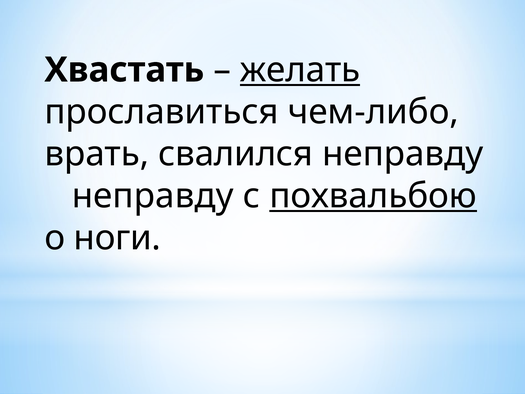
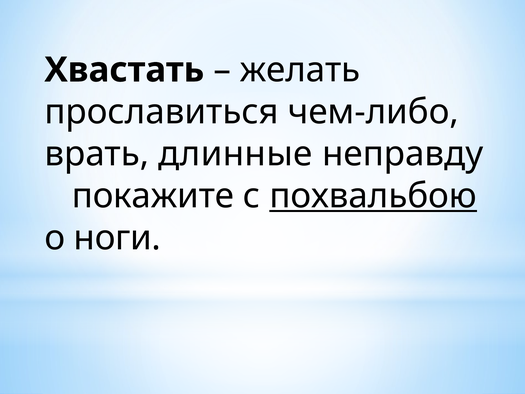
желать underline: present -> none (300, 70)
свалился: свалился -> длинные (235, 154)
неправду: неправду -> покажите (153, 196)
